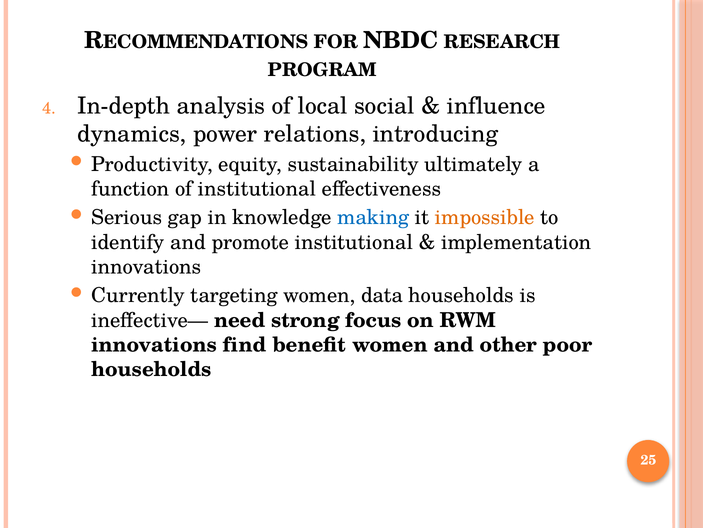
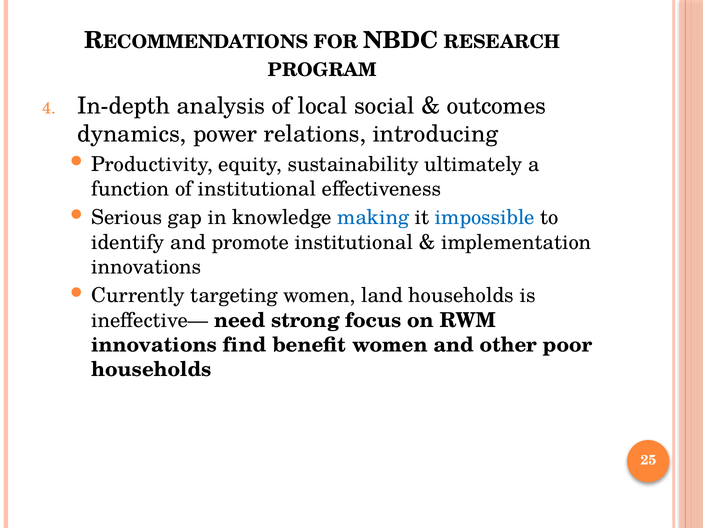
influence: influence -> outcomes (496, 106)
impossible colour: orange -> blue (485, 217)
data: data -> land (382, 295)
